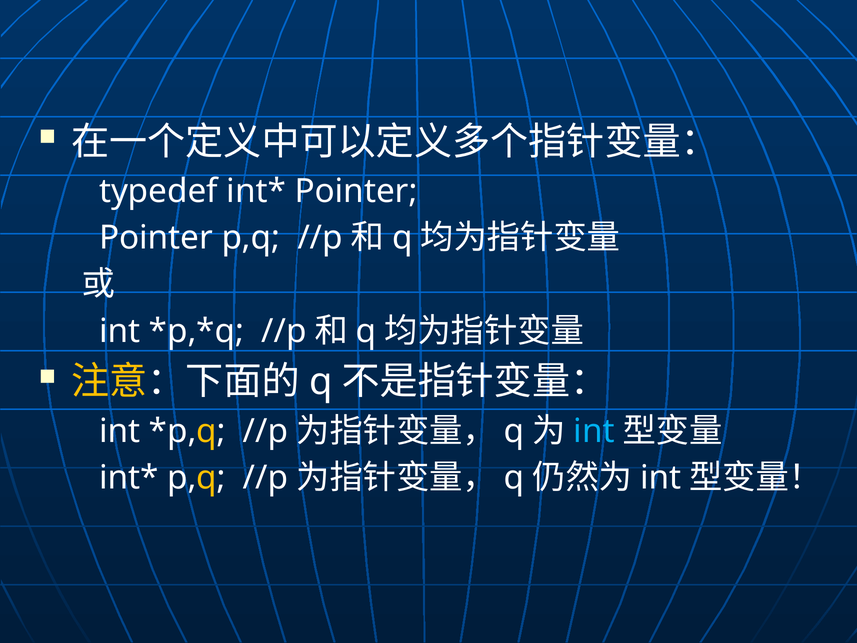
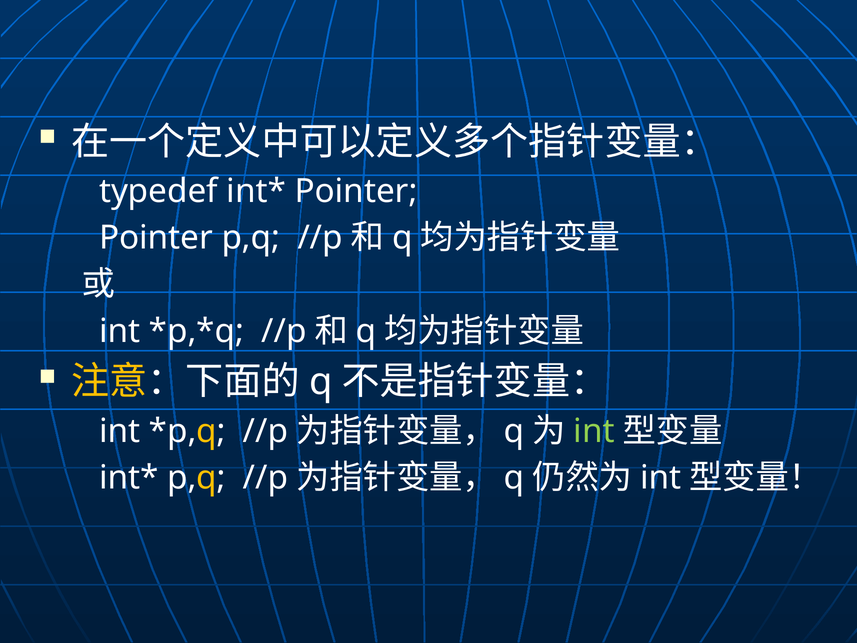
int colour: light blue -> light green (594, 431)
